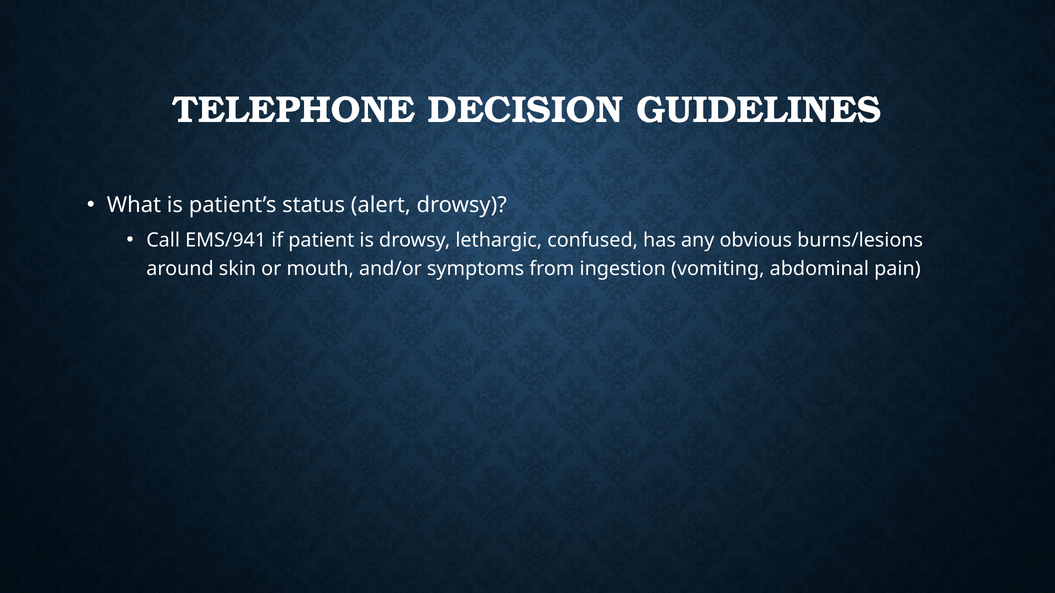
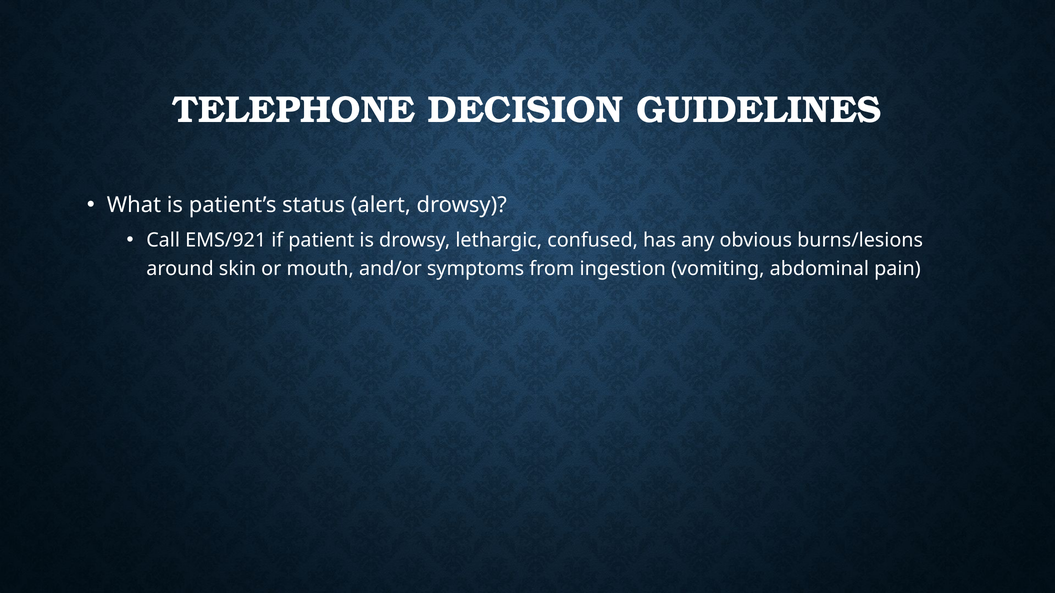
EMS/941: EMS/941 -> EMS/921 (226, 240)
